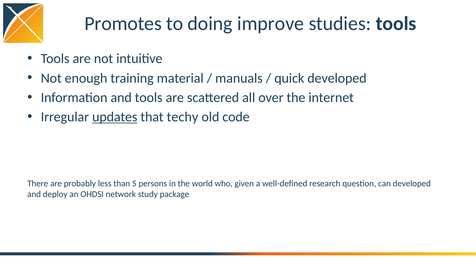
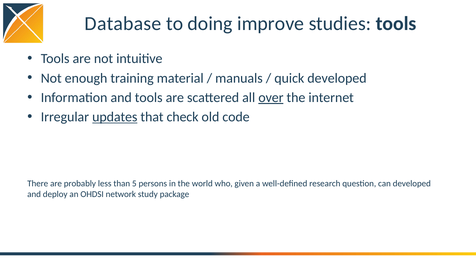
Promotes: Promotes -> Database (123, 24)
over underline: none -> present (271, 97)
techy: techy -> check (183, 117)
